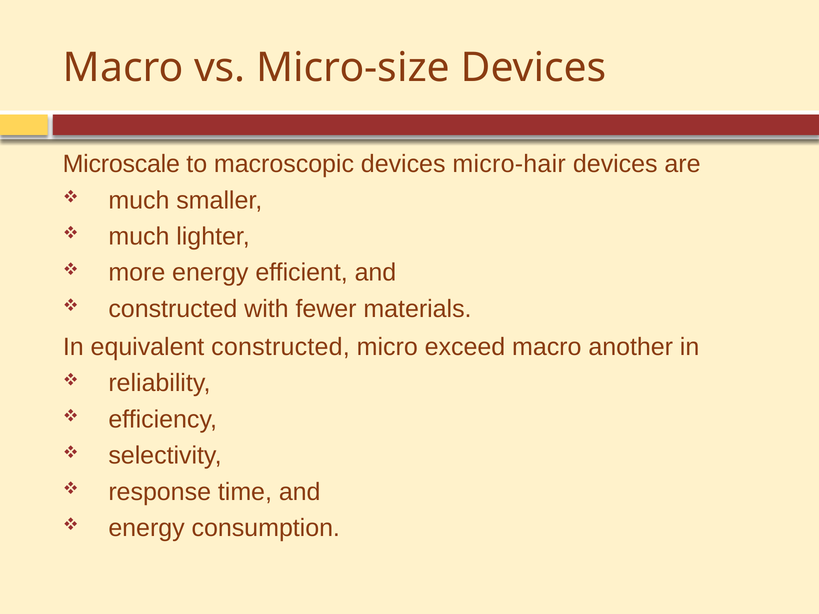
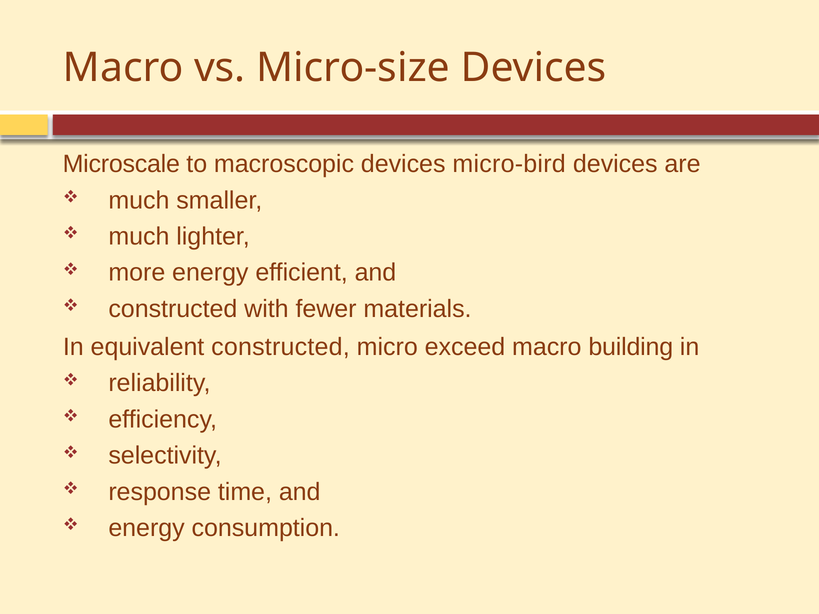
micro-hair: micro-hair -> micro-bird (509, 164)
another: another -> building (631, 347)
